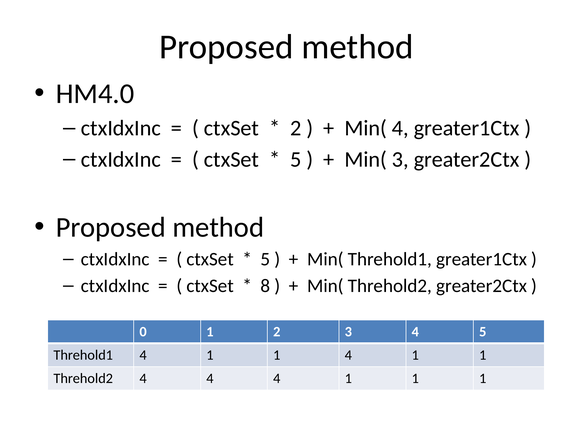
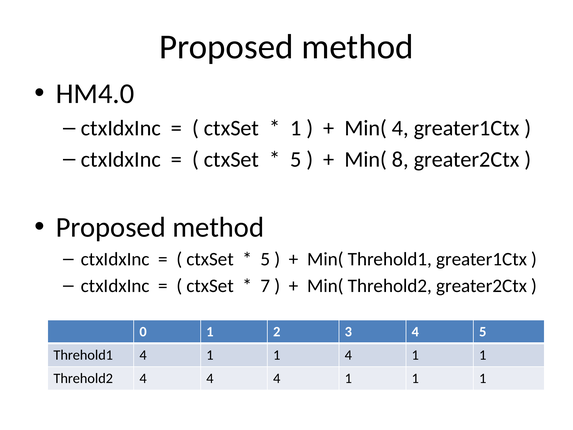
2: 2 -> 1 (296, 128)
Min( 3: 3 -> 8 (400, 159)
8: 8 -> 7 (265, 286)
